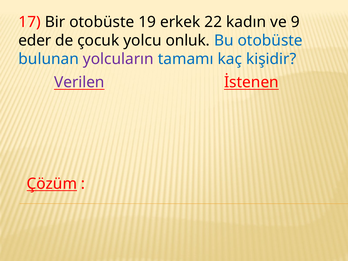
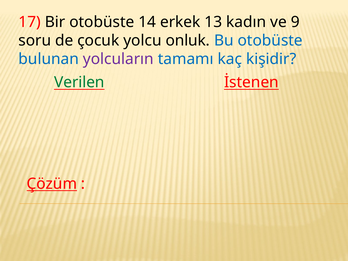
19: 19 -> 14 (147, 22)
22: 22 -> 13 (213, 22)
eder: eder -> soru (35, 41)
Verilen colour: purple -> green (79, 82)
